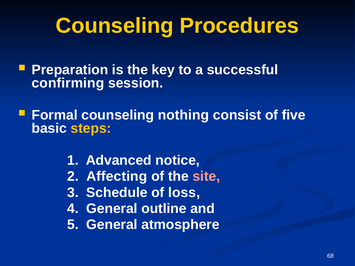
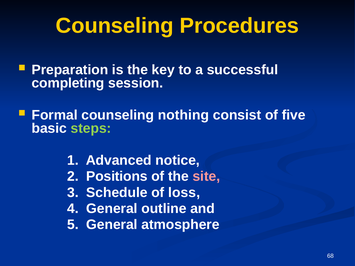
confirming: confirming -> completing (68, 83)
steps colour: yellow -> light green (91, 129)
Affecting: Affecting -> Positions (117, 177)
